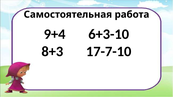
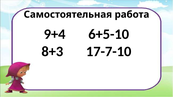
6+3-10: 6+3-10 -> 6+5-10 (109, 34)
